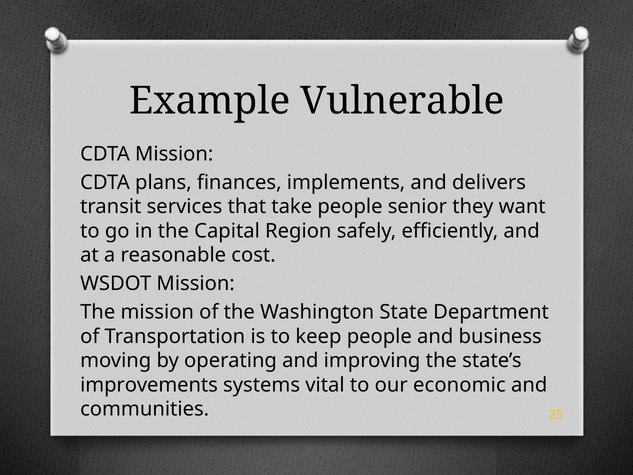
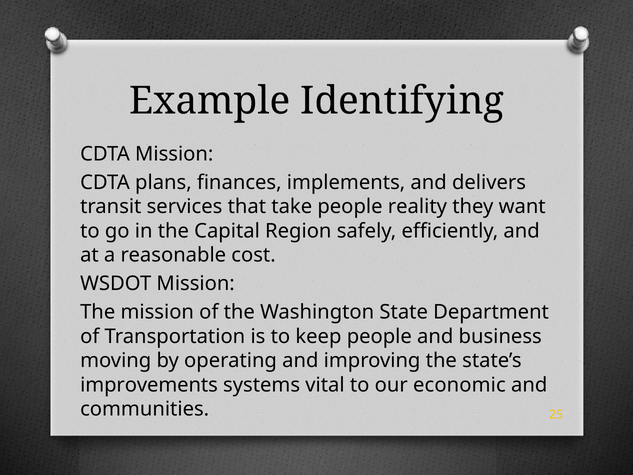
Vulnerable: Vulnerable -> Identifying (402, 101)
senior: senior -> reality (417, 207)
